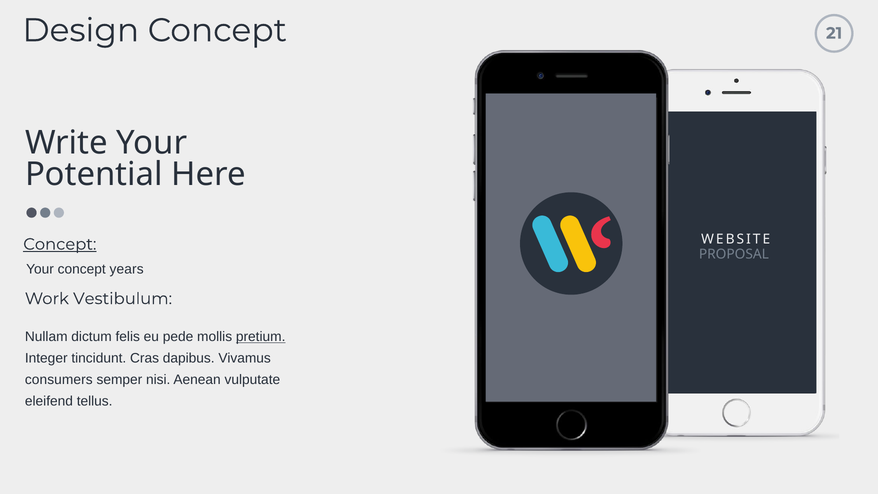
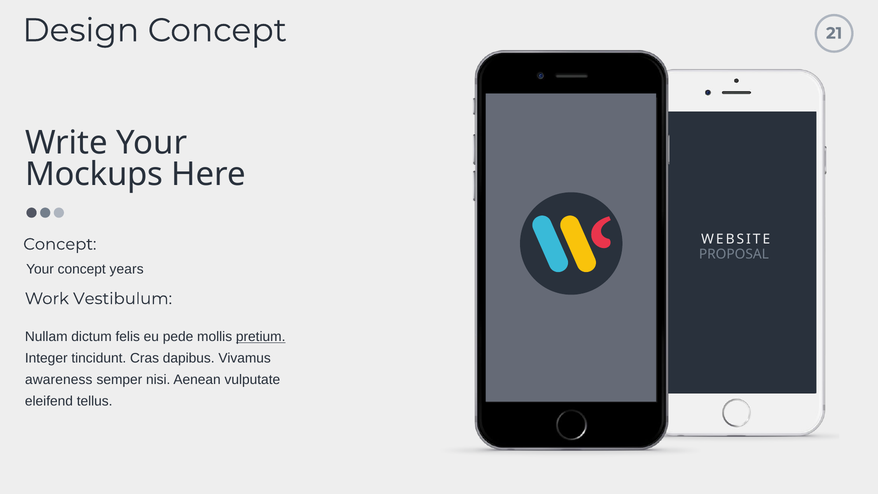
Potential: Potential -> Mockups (94, 174)
Concept underline: present -> none (60, 244)
consumers: consumers -> awareness (59, 380)
